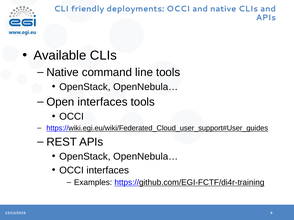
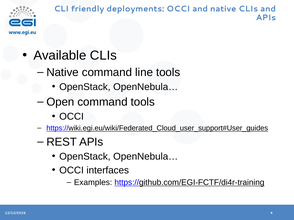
Open interfaces: interfaces -> command (103, 102)
